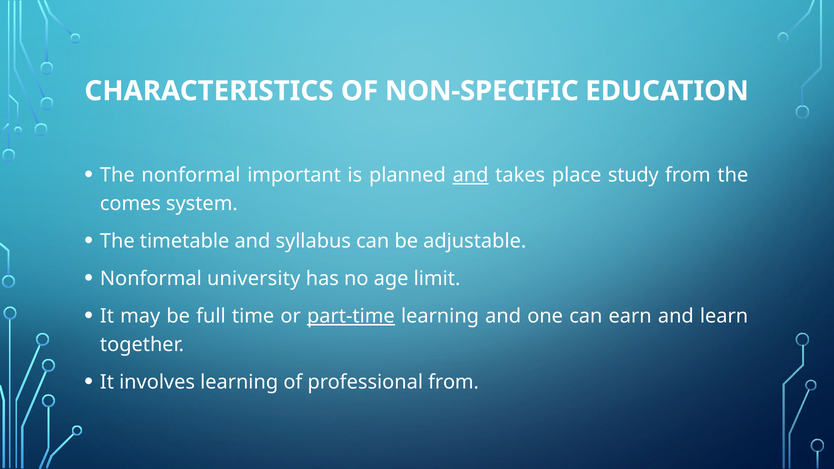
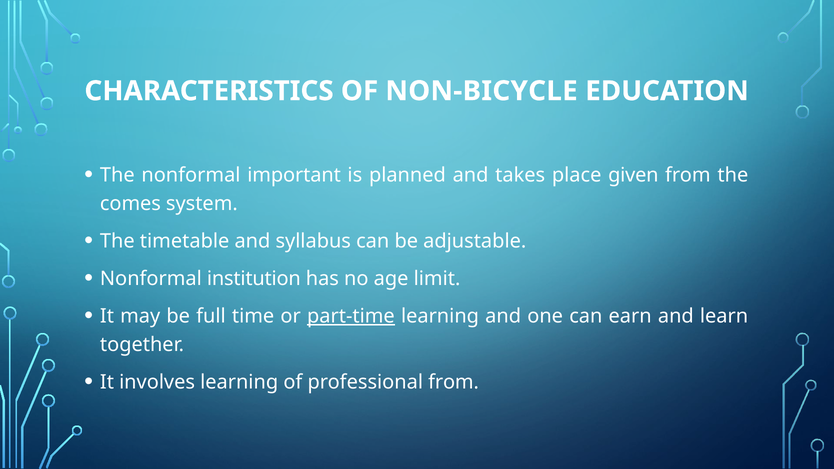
NON-SPECIFIC: NON-SPECIFIC -> NON-BICYCLE (482, 91)
and underline: present -> none (471, 175)
study: study -> given (633, 175)
university: university -> institution (254, 279)
